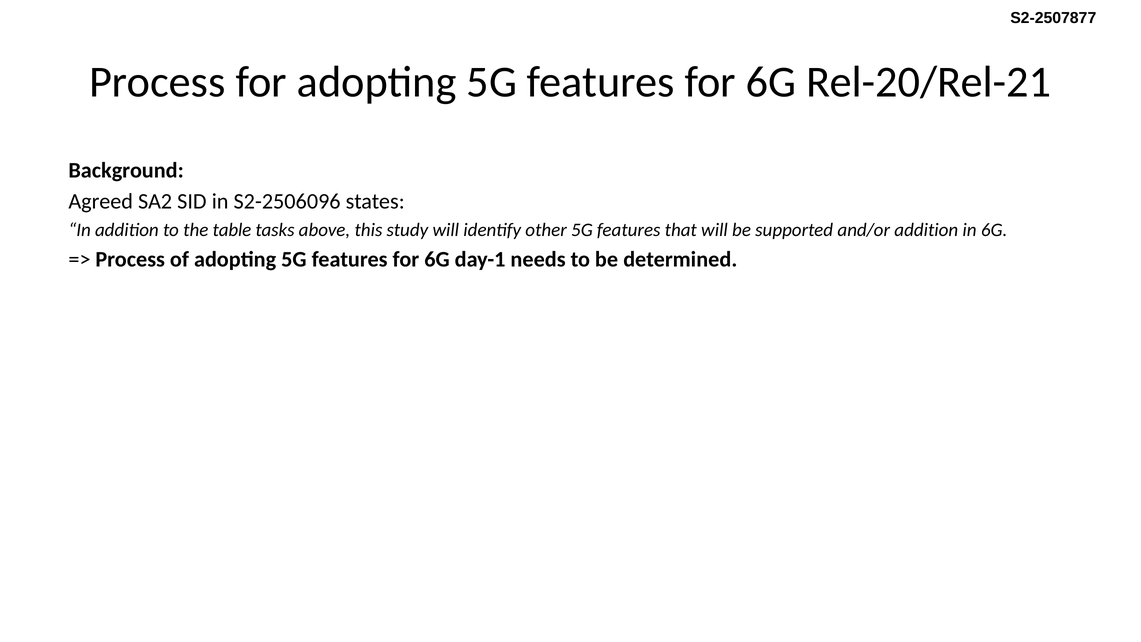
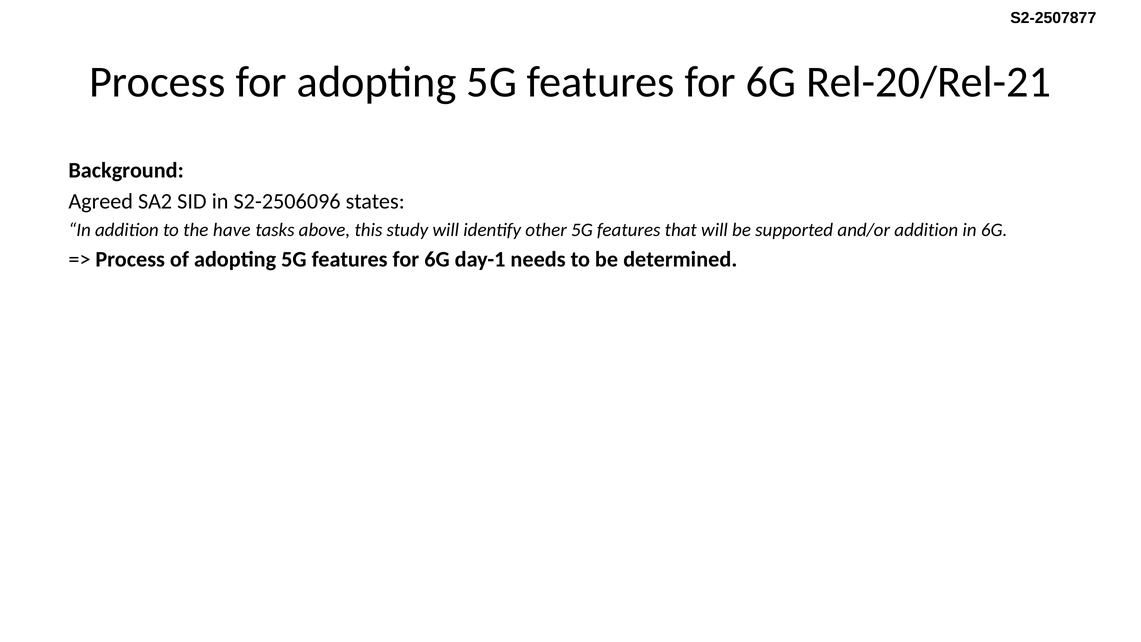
table: table -> have (232, 230)
